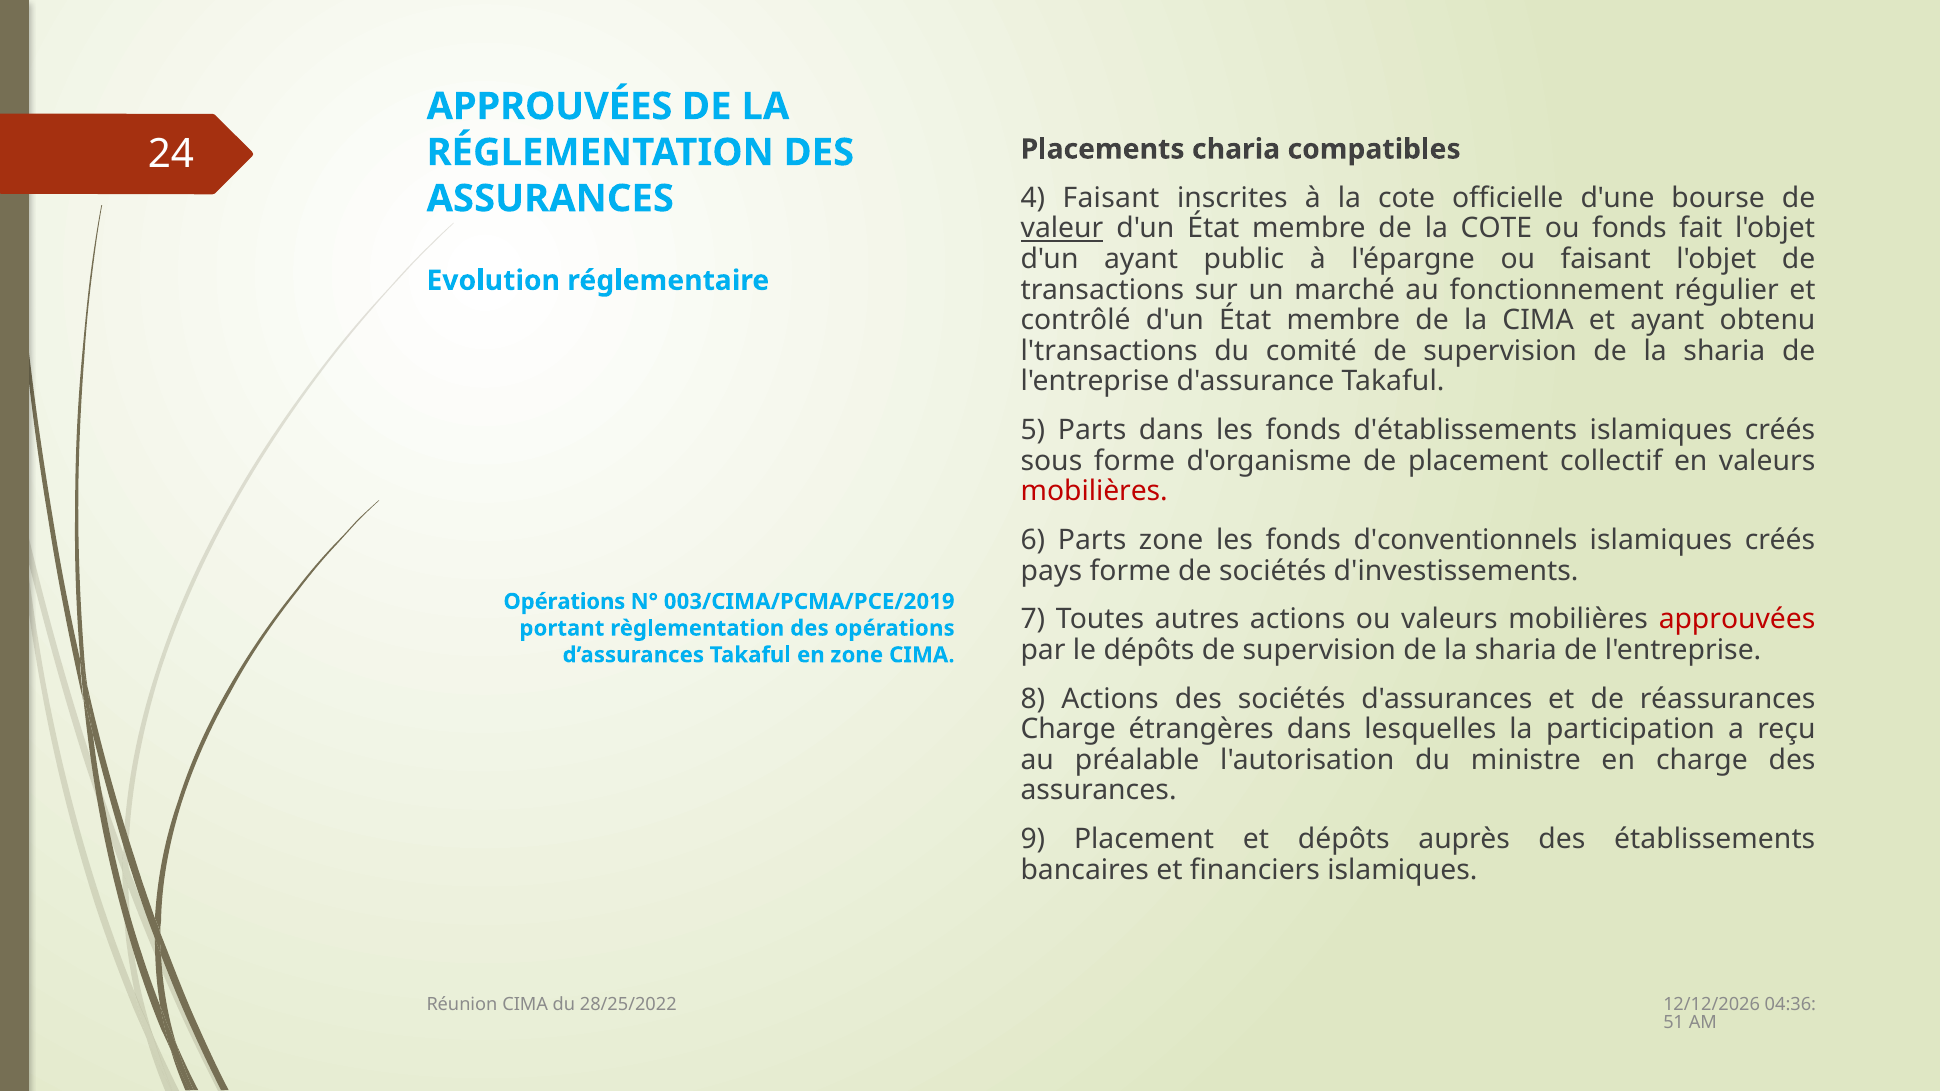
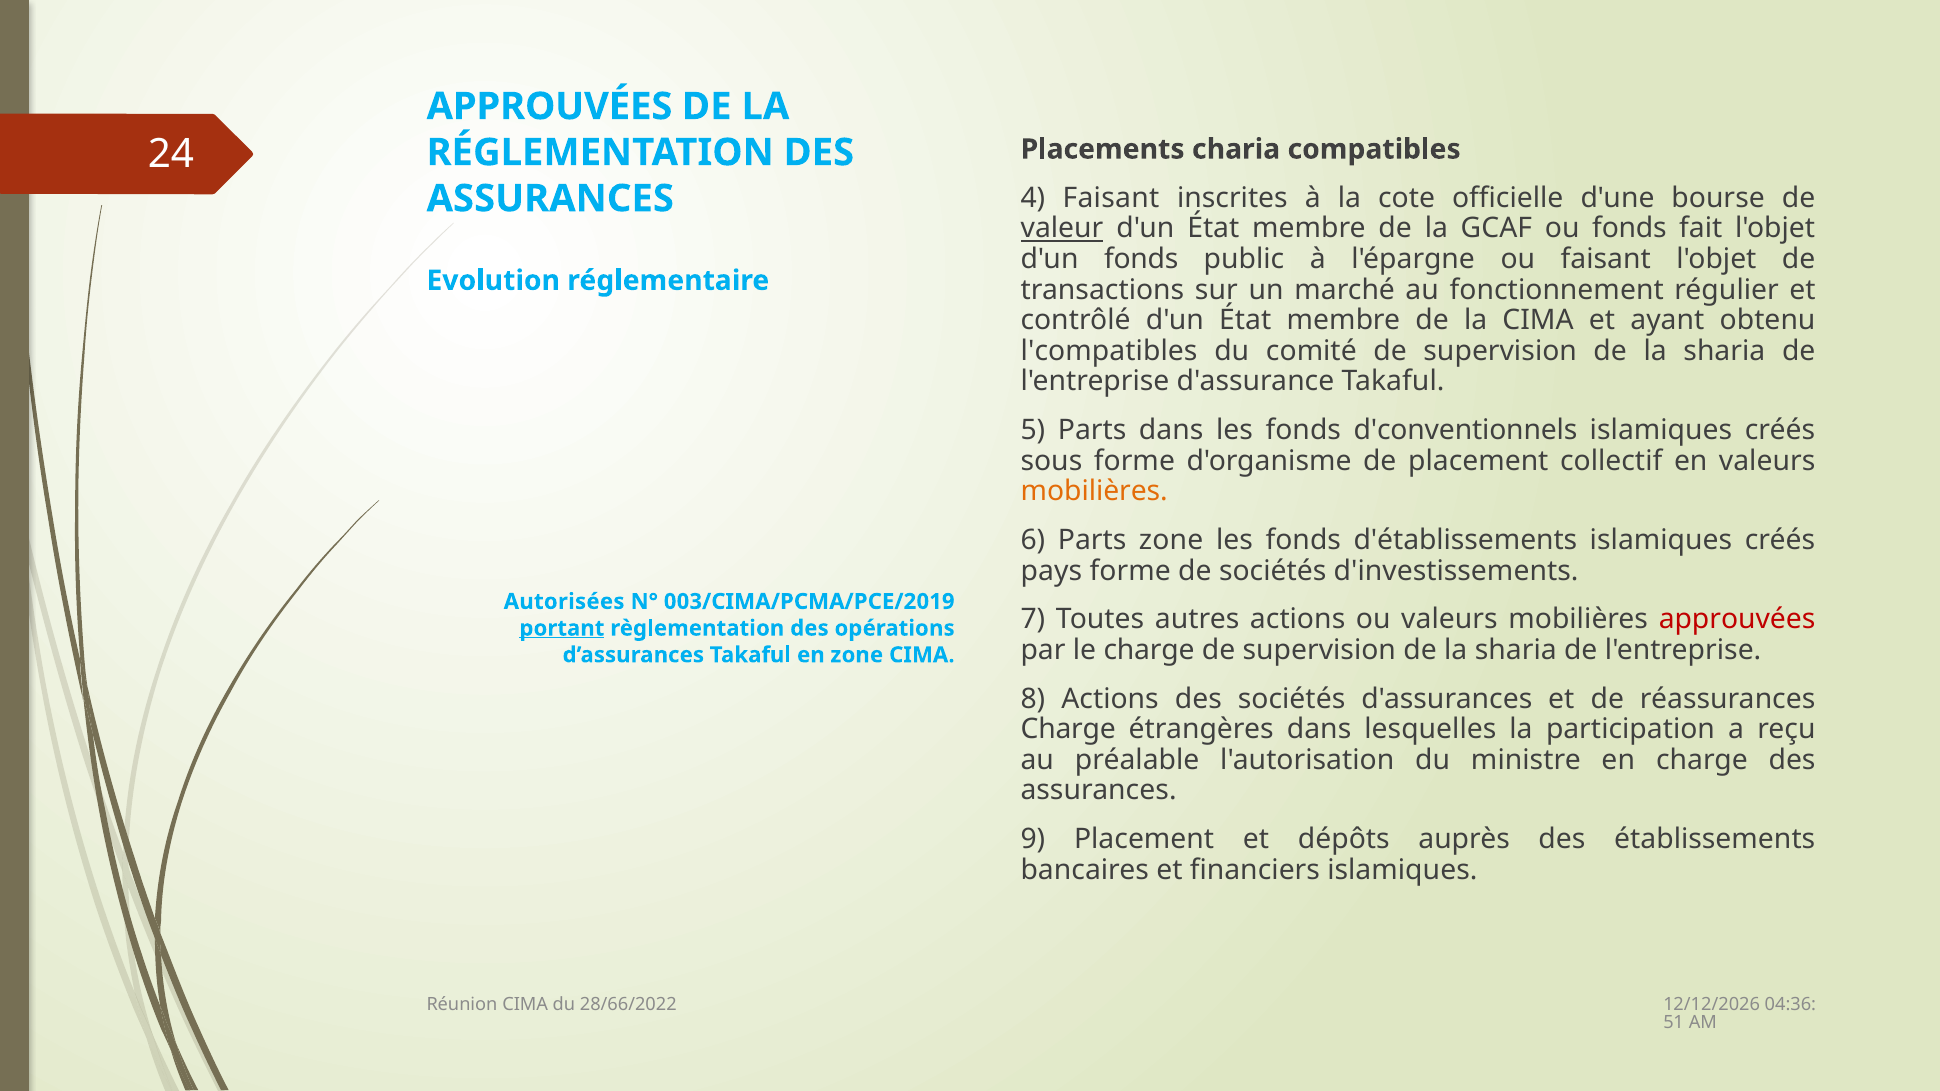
de la COTE: COTE -> GCAF (1496, 229)
d'un ayant: ayant -> fonds (1141, 259)
l'transactions: l'transactions -> l'compatibles (1109, 351)
d'établissements: d'établissements -> d'conventionnels (1465, 430)
mobilières colour: red -> orange (1094, 491)
d'conventionnels: d'conventionnels -> d'établissements (1465, 540)
Opérations: Opérations -> Autorisées (564, 602)
portant underline: none -> present (562, 628)
le dépôts: dépôts -> charge (1149, 650)
28/25/2022: 28/25/2022 -> 28/66/2022 (628, 1005)
